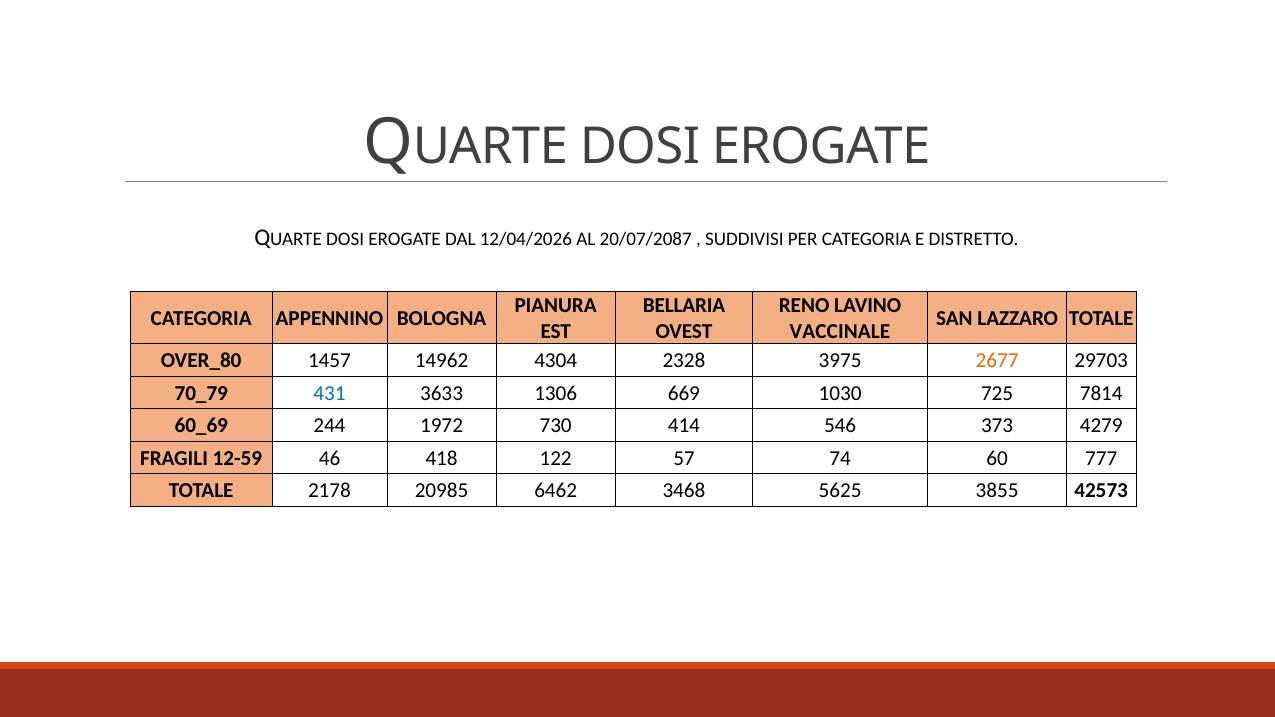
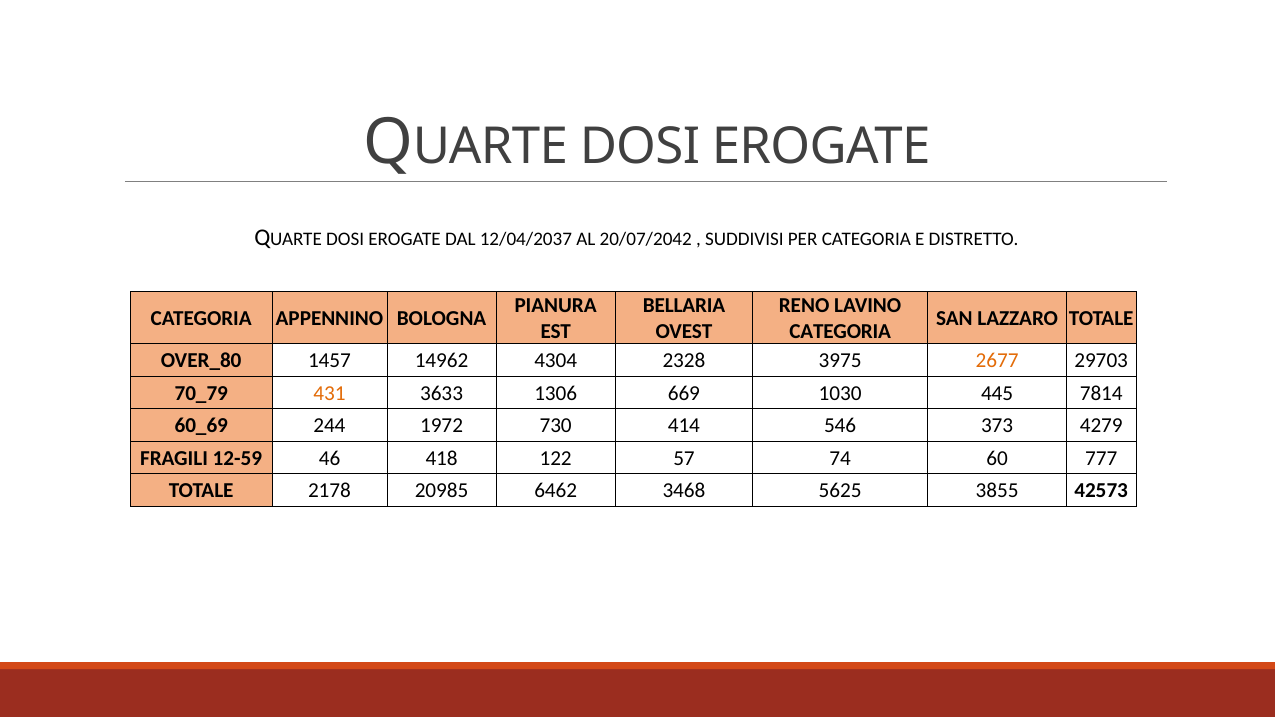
12/04/2026: 12/04/2026 -> 12/04/2037 (526, 240)
20/07/2087: 20/07/2087 -> 20/07/2042 (646, 240)
VACCINALE: VACCINALE -> CATEGORIA (840, 332)
431 colour: blue -> orange (329, 393)
725: 725 -> 445 (997, 393)
